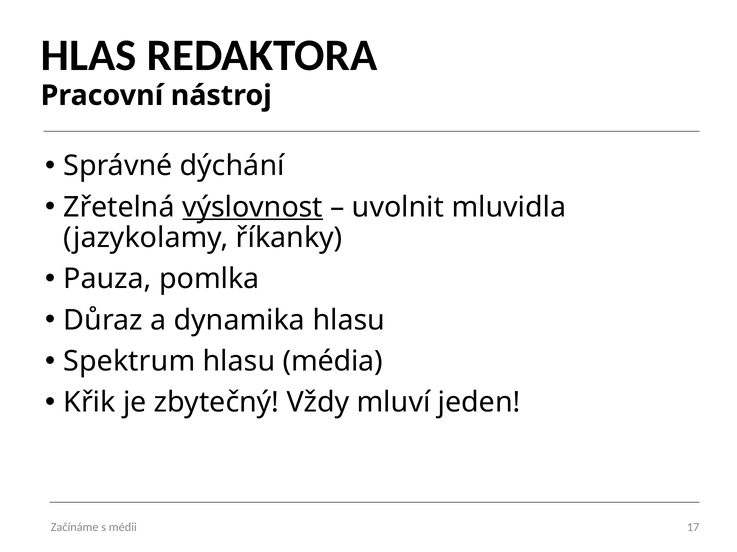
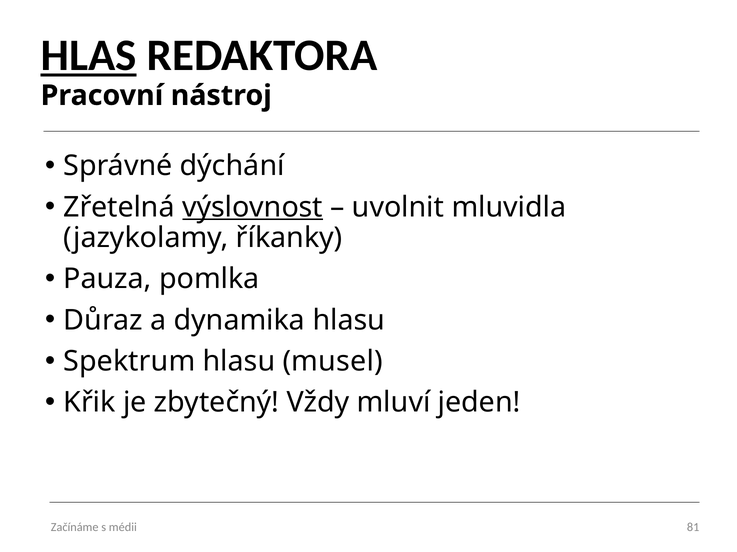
HLAS underline: none -> present (89, 56)
média: média -> musel (333, 362)
17: 17 -> 81 (693, 528)
